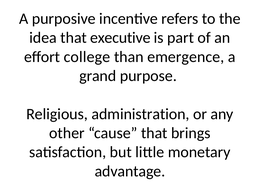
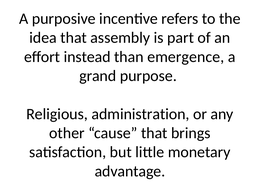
executive: executive -> assembly (120, 38)
college: college -> instead (87, 57)
